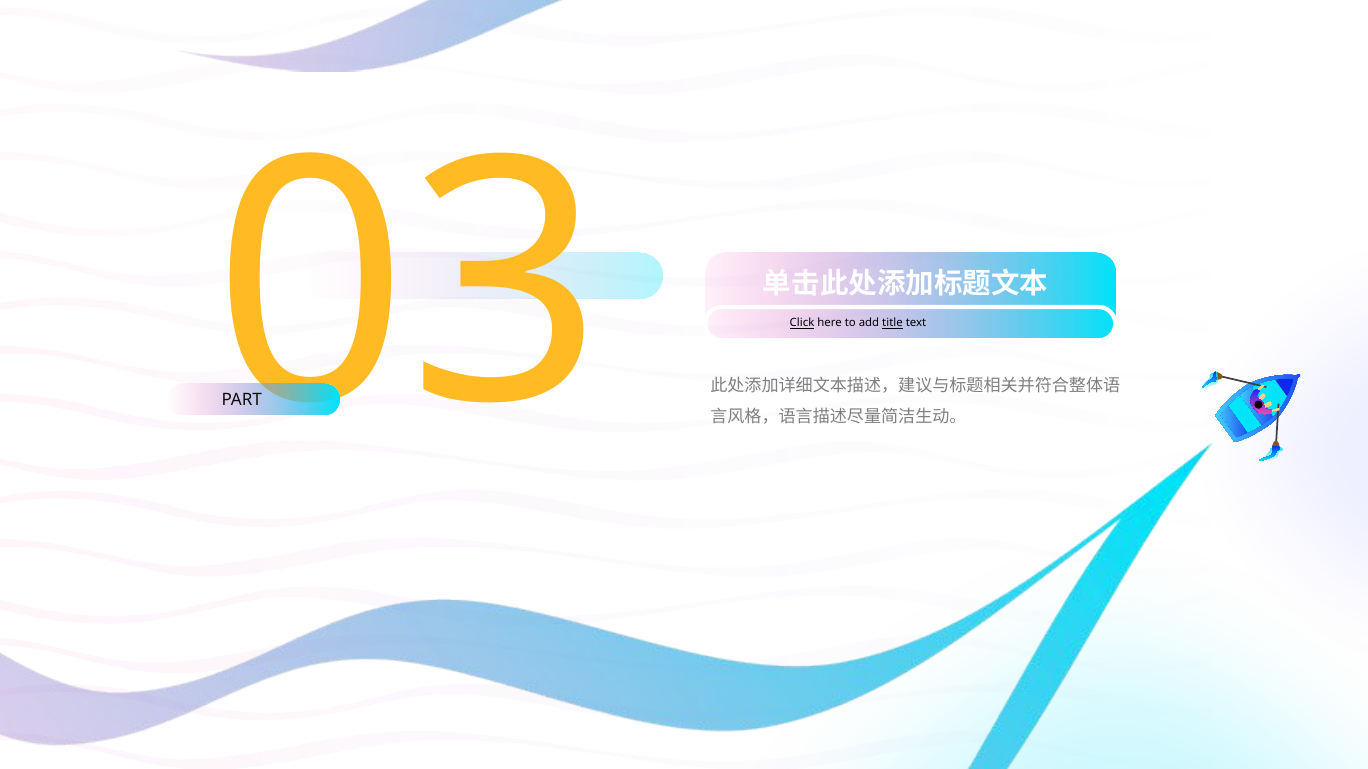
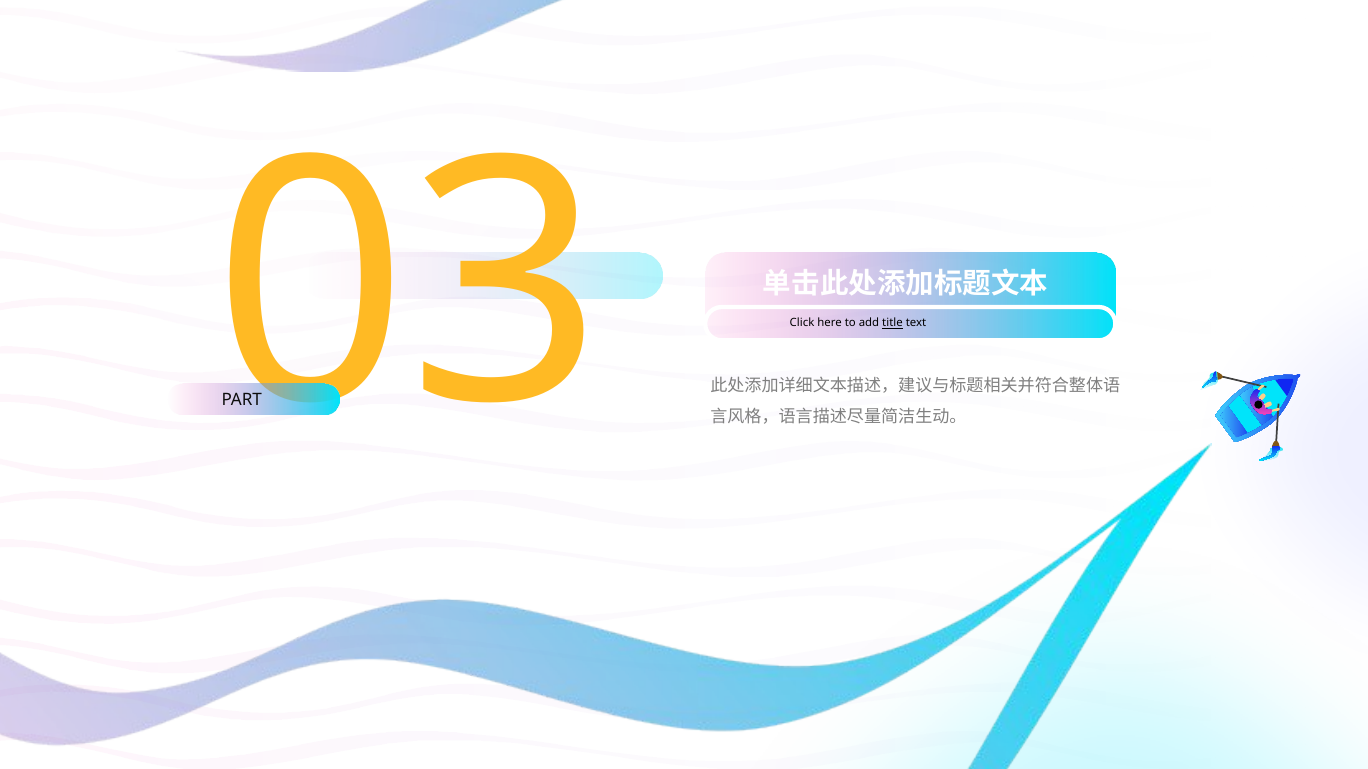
Click underline: present -> none (802, 323)
